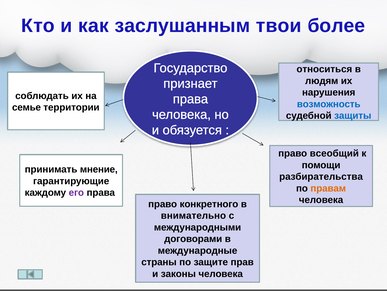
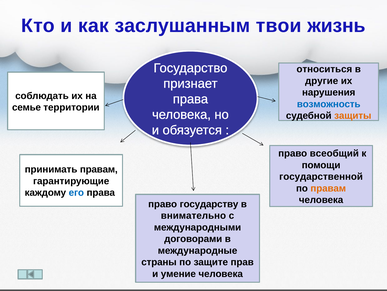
более: более -> жизнь (336, 26)
людям: людям -> другие (322, 81)
защиты colour: blue -> orange (353, 115)
принимать мнение: мнение -> правам (99, 169)
разбирательства: разбирательства -> государственной (321, 176)
его colour: purple -> blue (76, 192)
конкретного: конкретного -> государству (209, 204)
законы: законы -> умение (178, 273)
